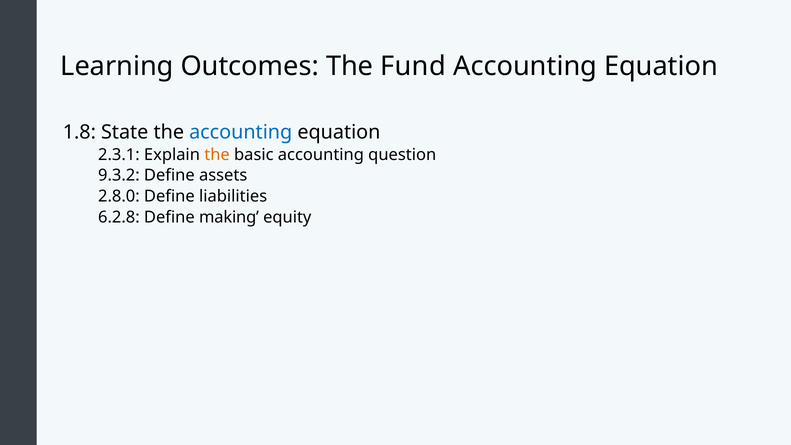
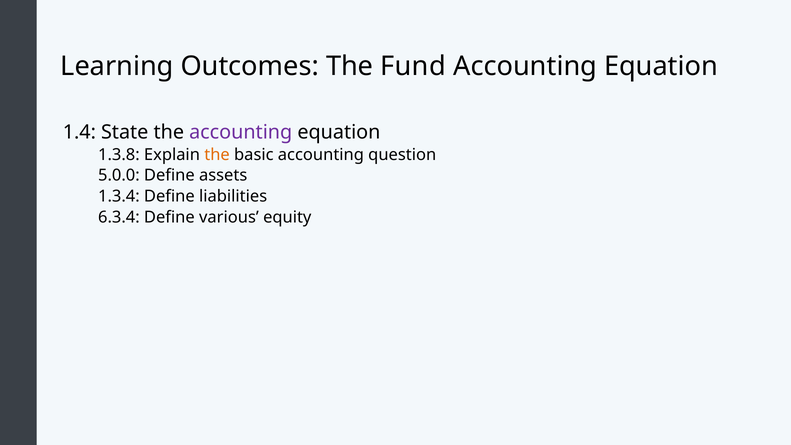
1.8: 1.8 -> 1.4 (79, 132)
accounting colour: blue -> purple (241, 132)
2.3.1: 2.3.1 -> 1.3.8 (119, 155)
9.3.2: 9.3.2 -> 5.0.0 (119, 176)
2.8.0: 2.8.0 -> 1.3.4 (119, 196)
6.2.8: 6.2.8 -> 6.3.4 (119, 217)
making: making -> various (229, 217)
